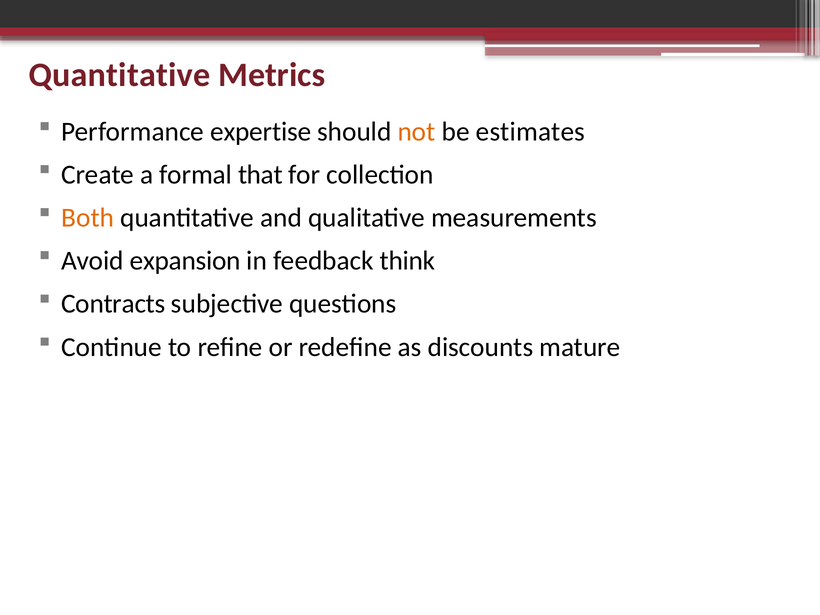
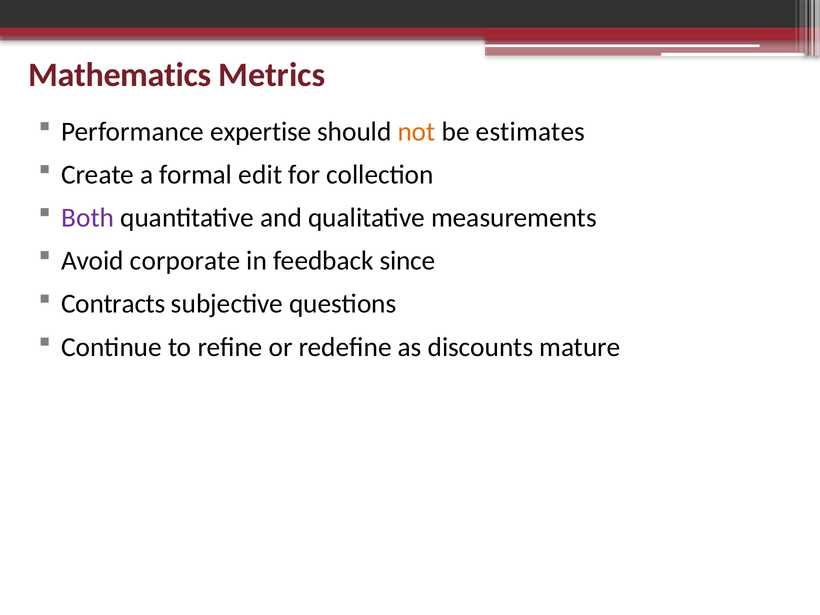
Quantitative: Quantitative -> Mathematics (120, 75)
that: that -> edit (260, 175)
Both colour: orange -> purple (88, 218)
expansion: expansion -> corporate (185, 261)
think: think -> since (408, 261)
